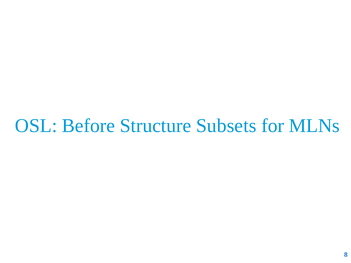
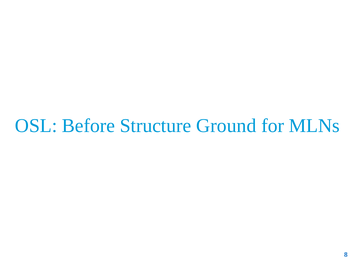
Subsets: Subsets -> Ground (226, 126)
